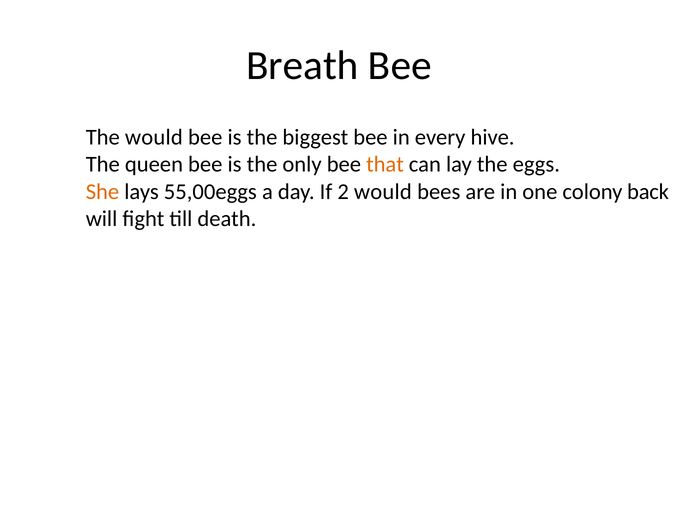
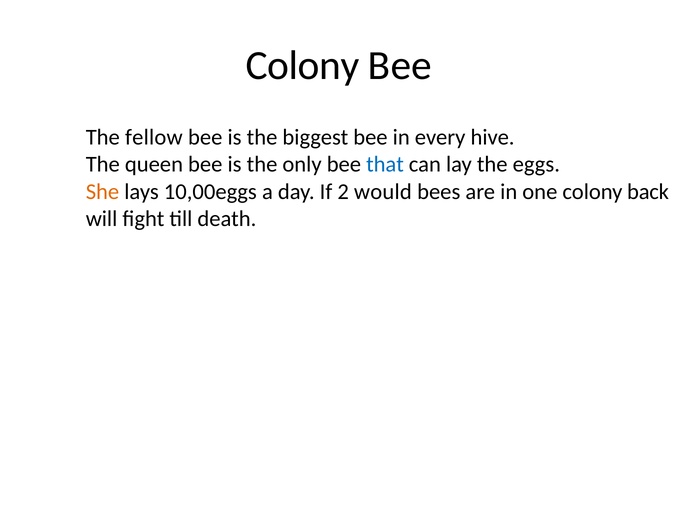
Breath: Breath -> Colony (303, 66)
The would: would -> fellow (154, 137)
that colour: orange -> blue (385, 164)
55,00eggs: 55,00eggs -> 10,00eggs (210, 191)
